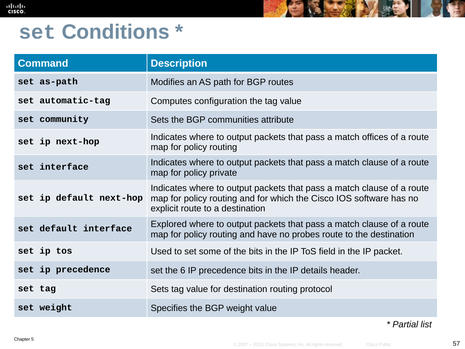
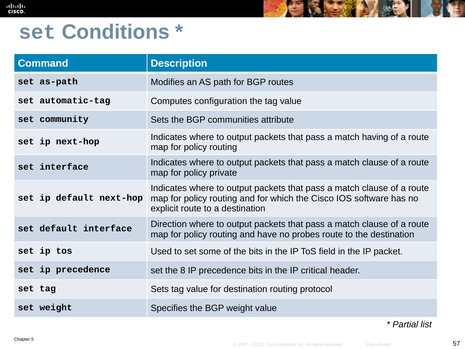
offices: offices -> having (375, 137)
Explored: Explored -> Direction (169, 224)
6: 6 -> 8 (183, 270)
details: details -> critical (314, 270)
